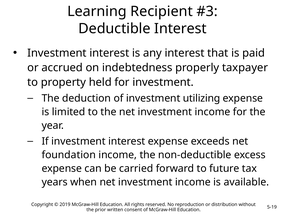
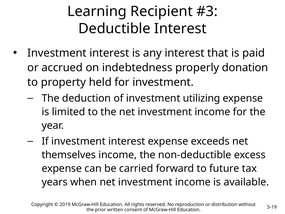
taxpayer: taxpayer -> donation (245, 68)
foundation: foundation -> themselves (69, 155)
